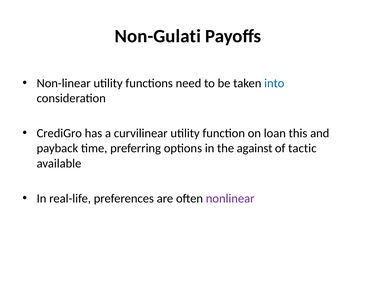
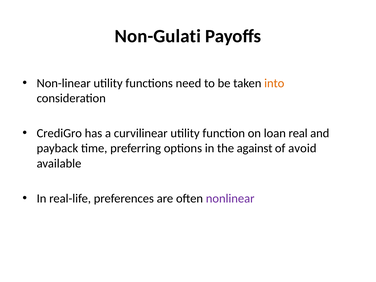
into colour: blue -> orange (274, 83)
this: this -> real (298, 133)
tactic: tactic -> avoid (302, 148)
